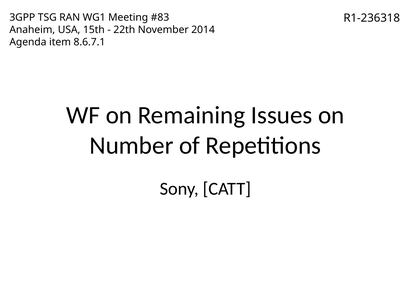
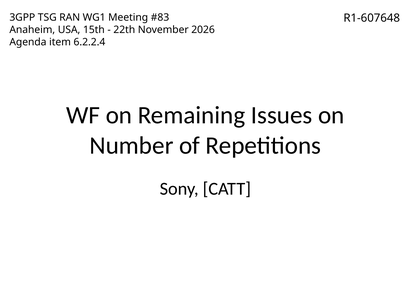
R1-236318: R1-236318 -> R1-607648 (372, 18)
2014: 2014 -> 2026 (203, 30)
8.6.7.1: 8.6.7.1 -> 6.2.2.4 (89, 42)
